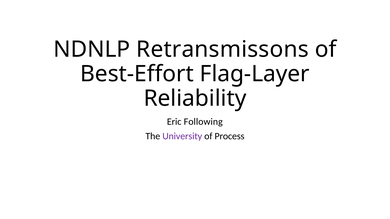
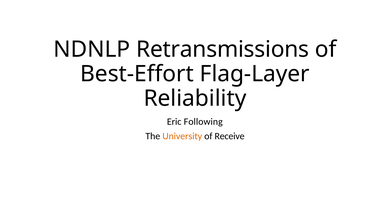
Retransmissons: Retransmissons -> Retransmissions (223, 50)
University colour: purple -> orange (182, 136)
Process: Process -> Receive (230, 136)
